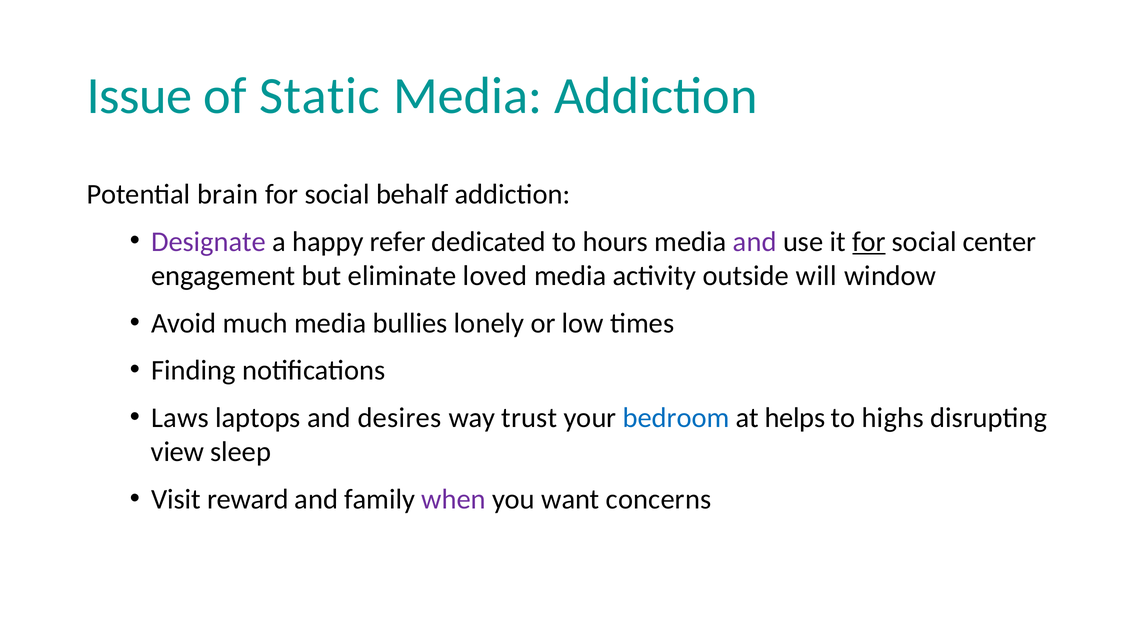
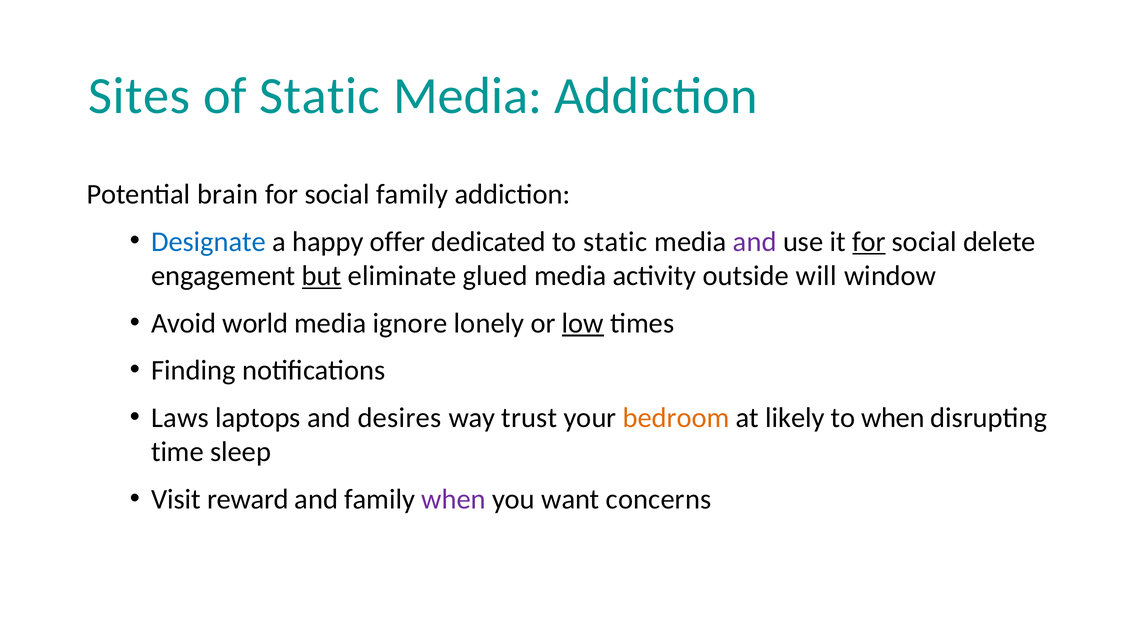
Issue: Issue -> Sites (139, 96)
social behalf: behalf -> family (412, 194)
Designate colour: purple -> blue (208, 242)
refer: refer -> offer (398, 242)
to hours: hours -> static (615, 242)
center: center -> delete (999, 242)
but underline: none -> present (322, 276)
loved: loved -> glued (495, 276)
much: much -> world (255, 323)
bullies: bullies -> ignore (410, 323)
low underline: none -> present (583, 323)
bedroom colour: blue -> orange (676, 418)
helps: helps -> likely (795, 418)
to highs: highs -> when (893, 418)
view: view -> time (177, 452)
